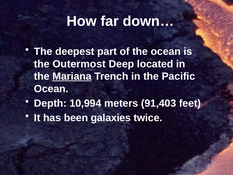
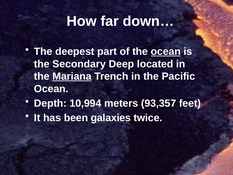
ocean underline: none -> present (166, 51)
Outermost: Outermost -> Secondary (79, 64)
91,403: 91,403 -> 93,357 (159, 103)
